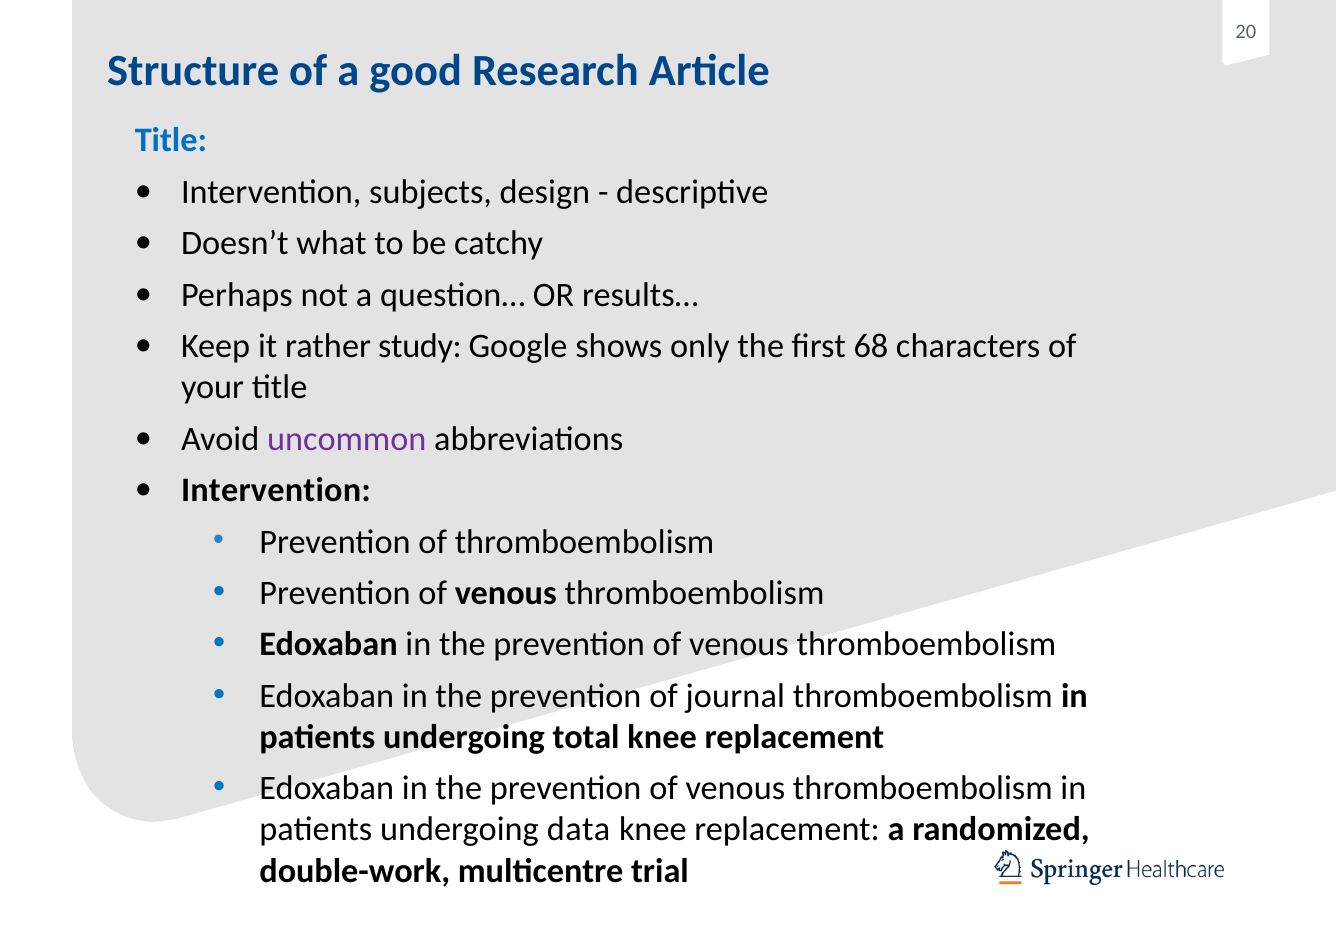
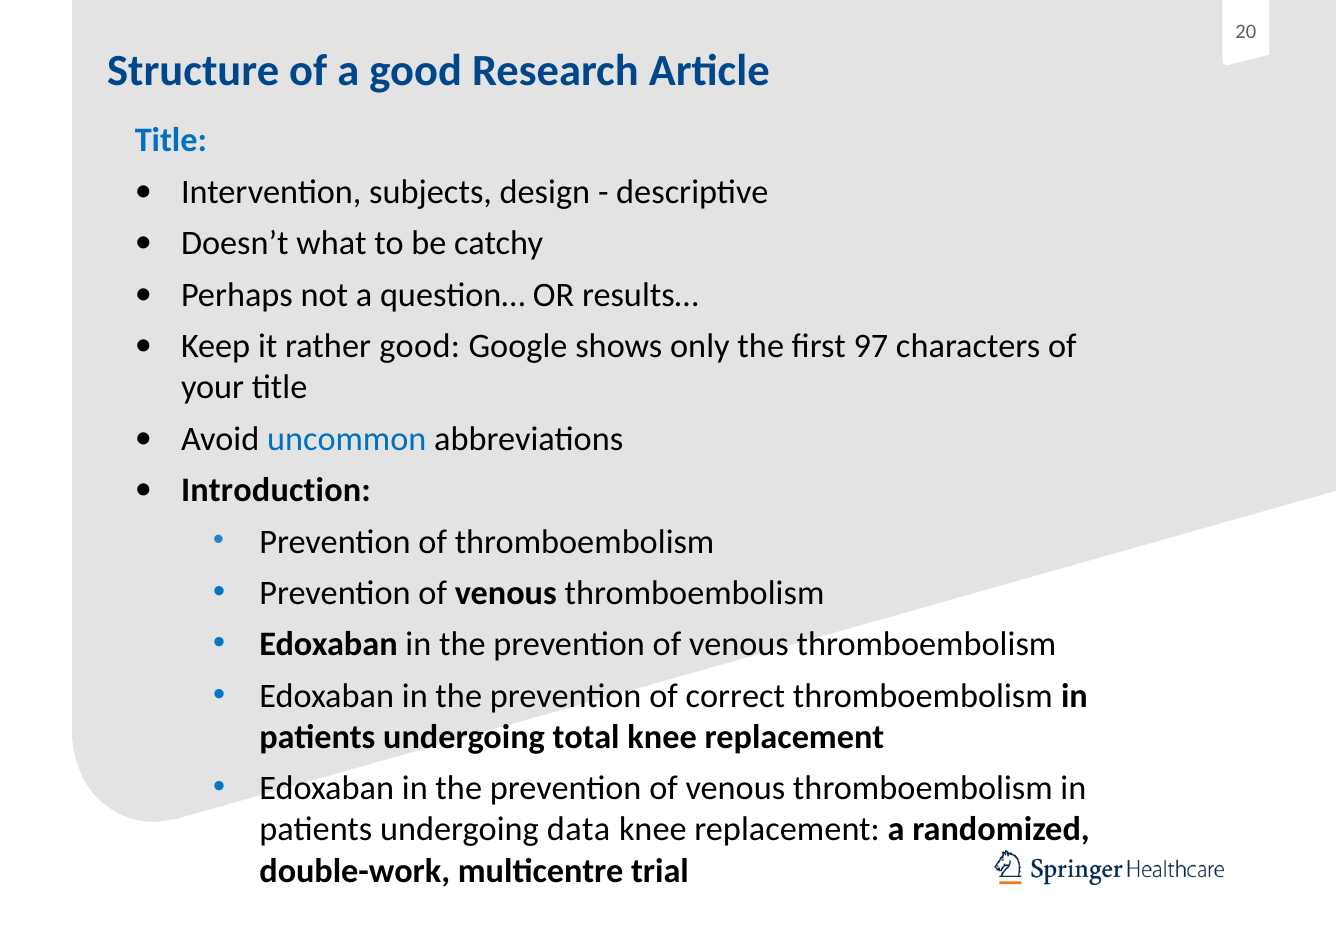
rather study: study -> good (420, 346)
68: 68 -> 97 (871, 346)
uncommon colour: purple -> blue (347, 439)
Intervention: Intervention -> Introduction (276, 490)
journal: journal -> correct (735, 696)
